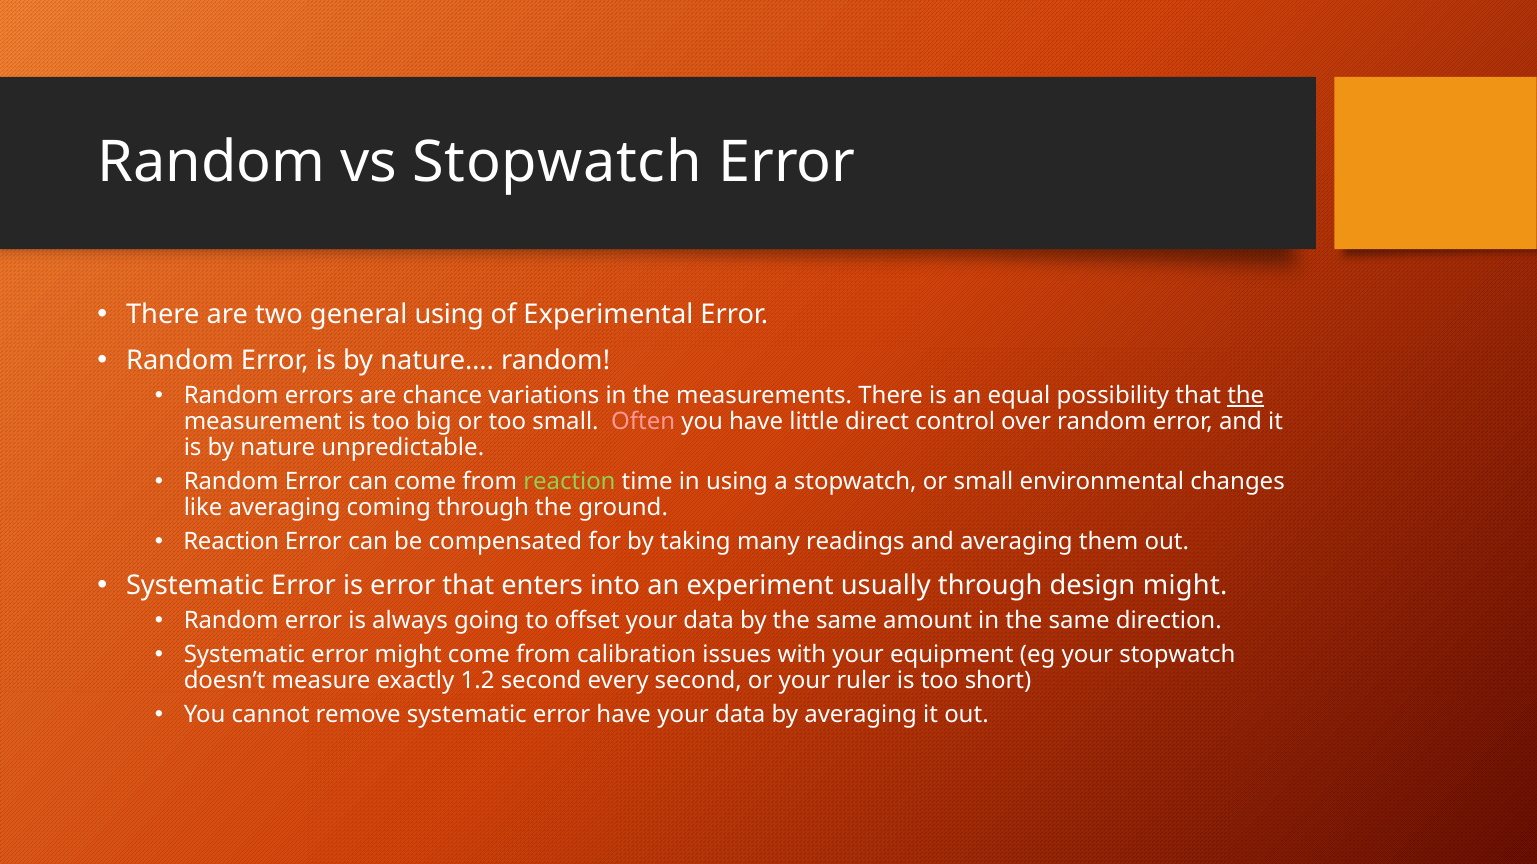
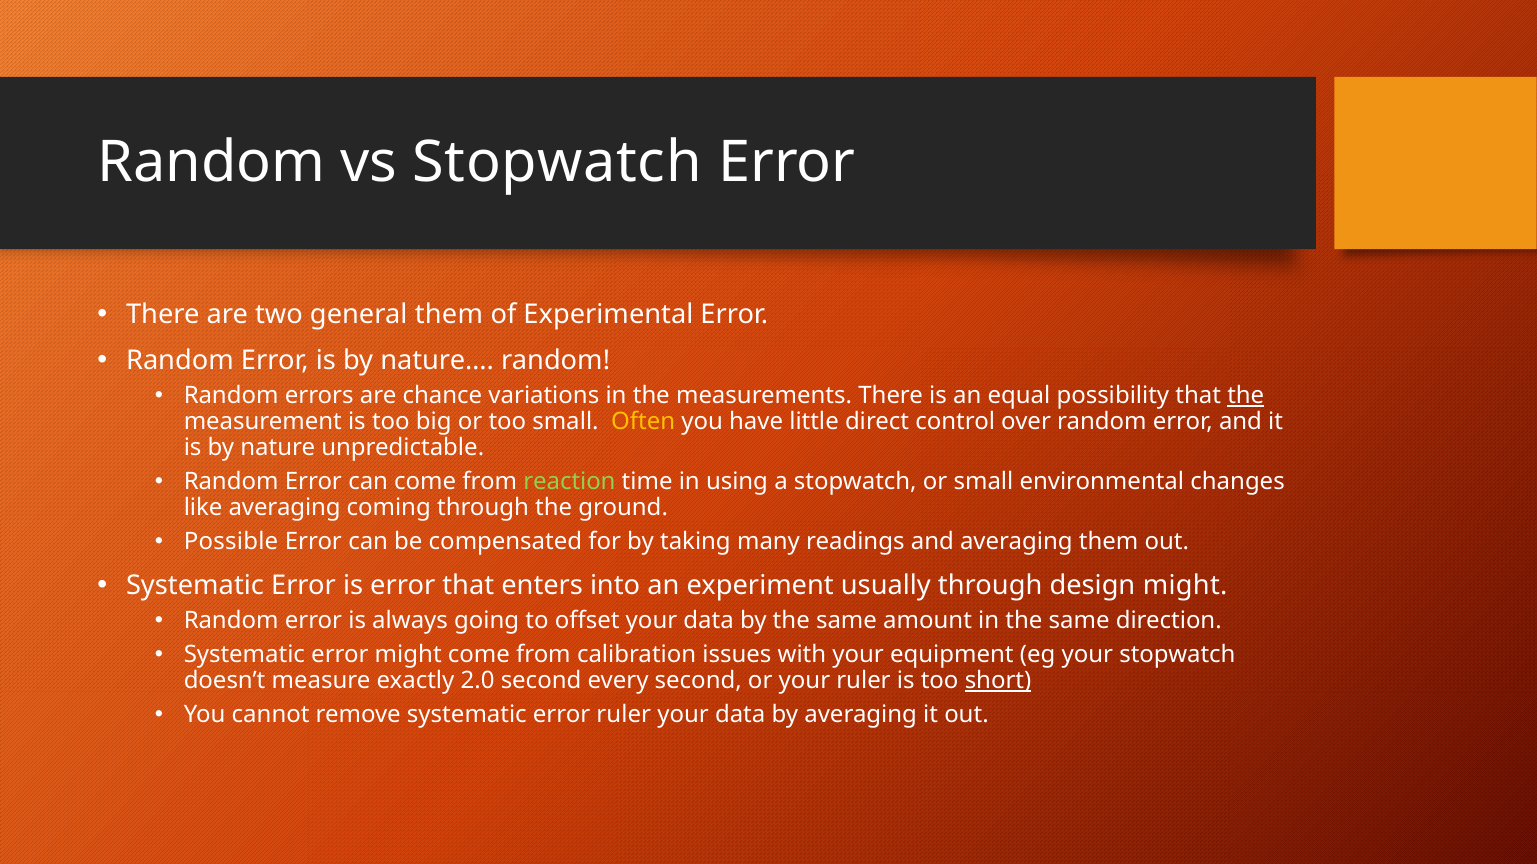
general using: using -> them (449, 315)
Often colour: pink -> yellow (643, 422)
Reaction: Reaction -> Possible (231, 542)
1.2: 1.2 -> 2.0 (478, 681)
short underline: none -> present (998, 681)
error have: have -> ruler (624, 715)
